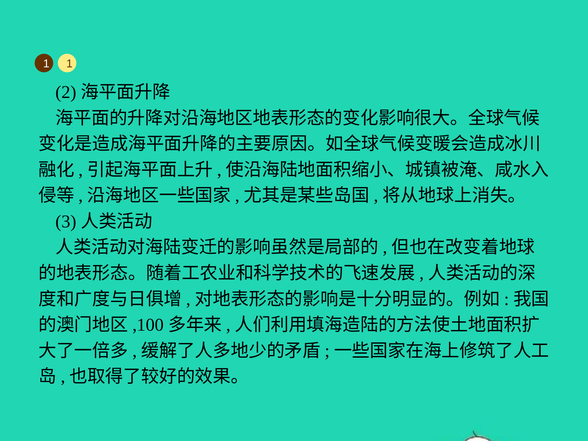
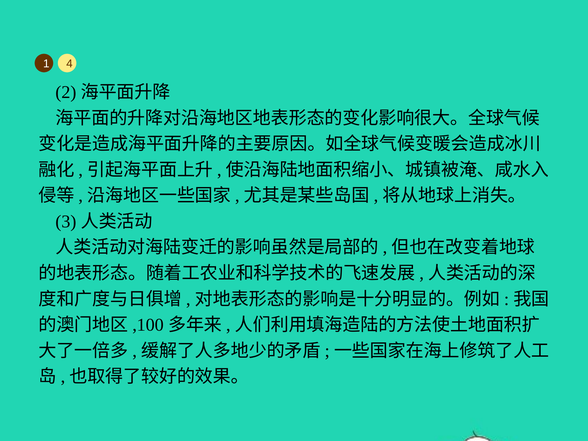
1 1: 1 -> 4 (69, 64)
